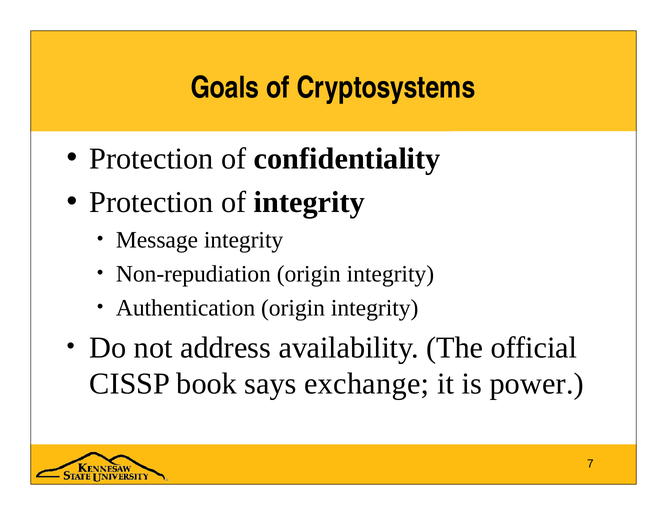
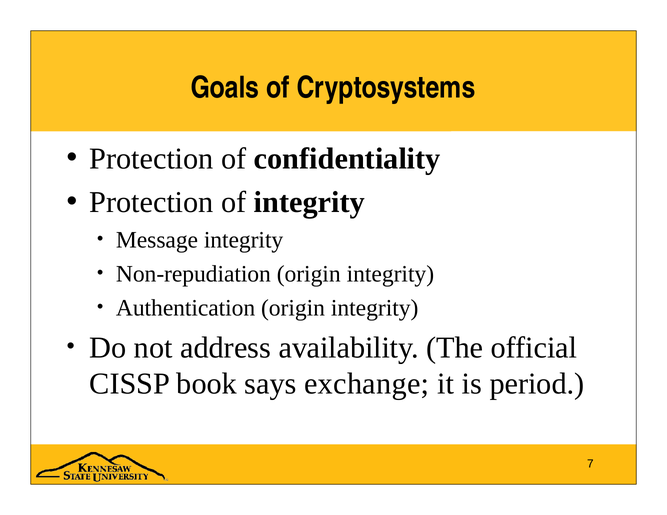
power: power -> period (537, 384)
